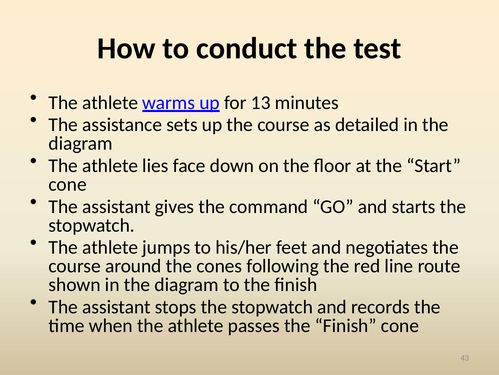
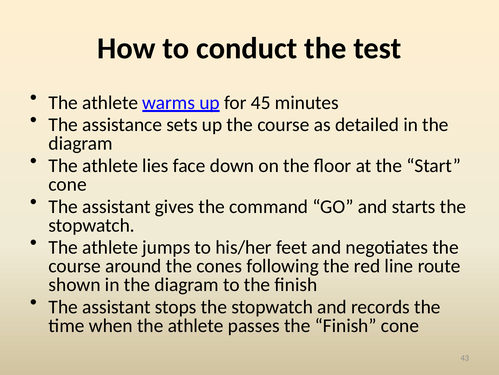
13: 13 -> 45 (261, 102)
